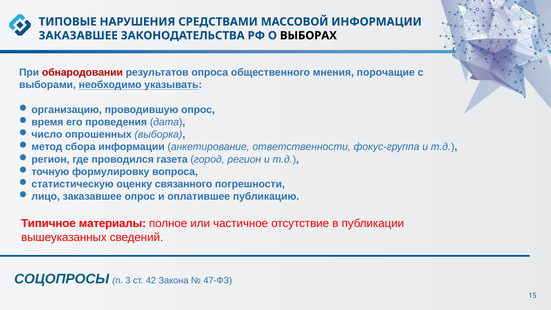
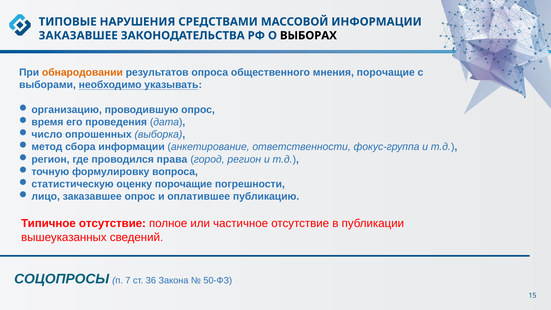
обнародовании colour: red -> orange (82, 72)
газета: газета -> права (172, 159)
оценку связанного: связанного -> порочащие (183, 184)
Типичное материалы: материалы -> отсутствие (112, 223)
3: 3 -> 7 (128, 280)
42: 42 -> 36 (151, 280)
47-ФЗ: 47-ФЗ -> 50-ФЗ (218, 280)
